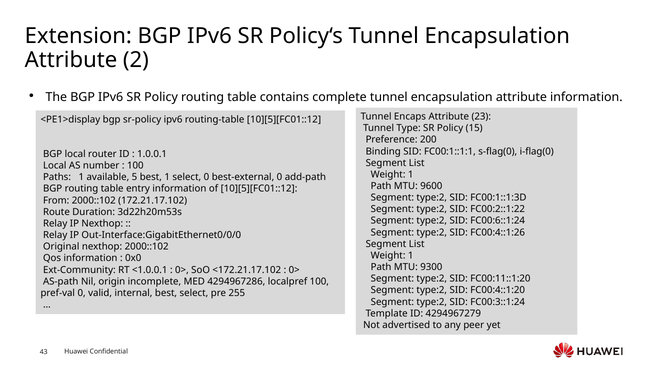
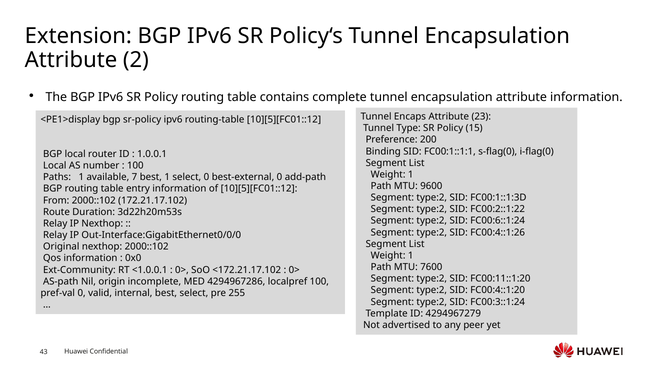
5: 5 -> 7 (134, 177)
9300: 9300 -> 7600 (431, 267)
